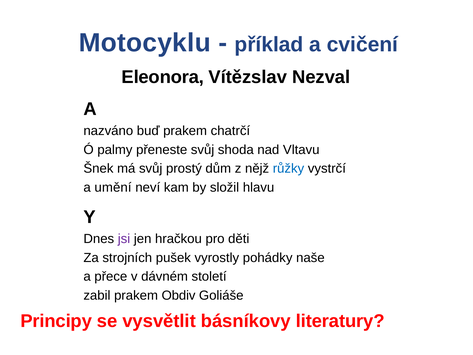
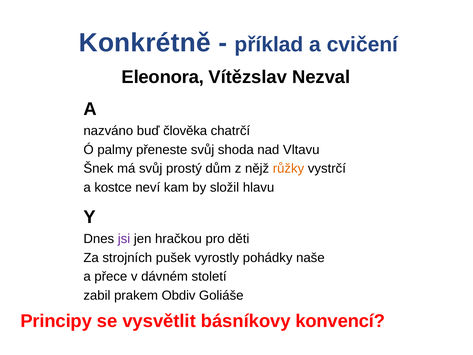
Motocyklu: Motocyklu -> Konkrétně (145, 43)
buď prakem: prakem -> člověka (185, 131)
růžky colour: blue -> orange (288, 169)
umění: umění -> kostce (113, 187)
literatury: literatury -> konvencí (340, 321)
